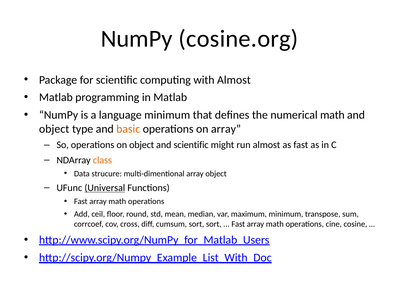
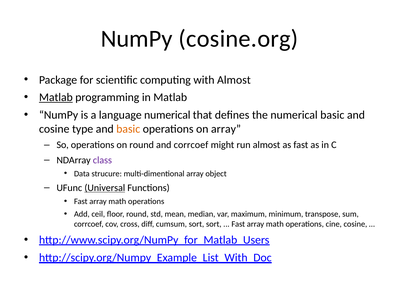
Matlab underline: none -> present (56, 97)
language minimum: minimum -> numerical (167, 115)
numerical math: math -> basic (332, 115)
object: object -> cosine (54, 129)
on object: object -> round (142, 145)
and scientific: scientific -> corrcoef (191, 145)
class colour: orange -> purple (102, 160)
